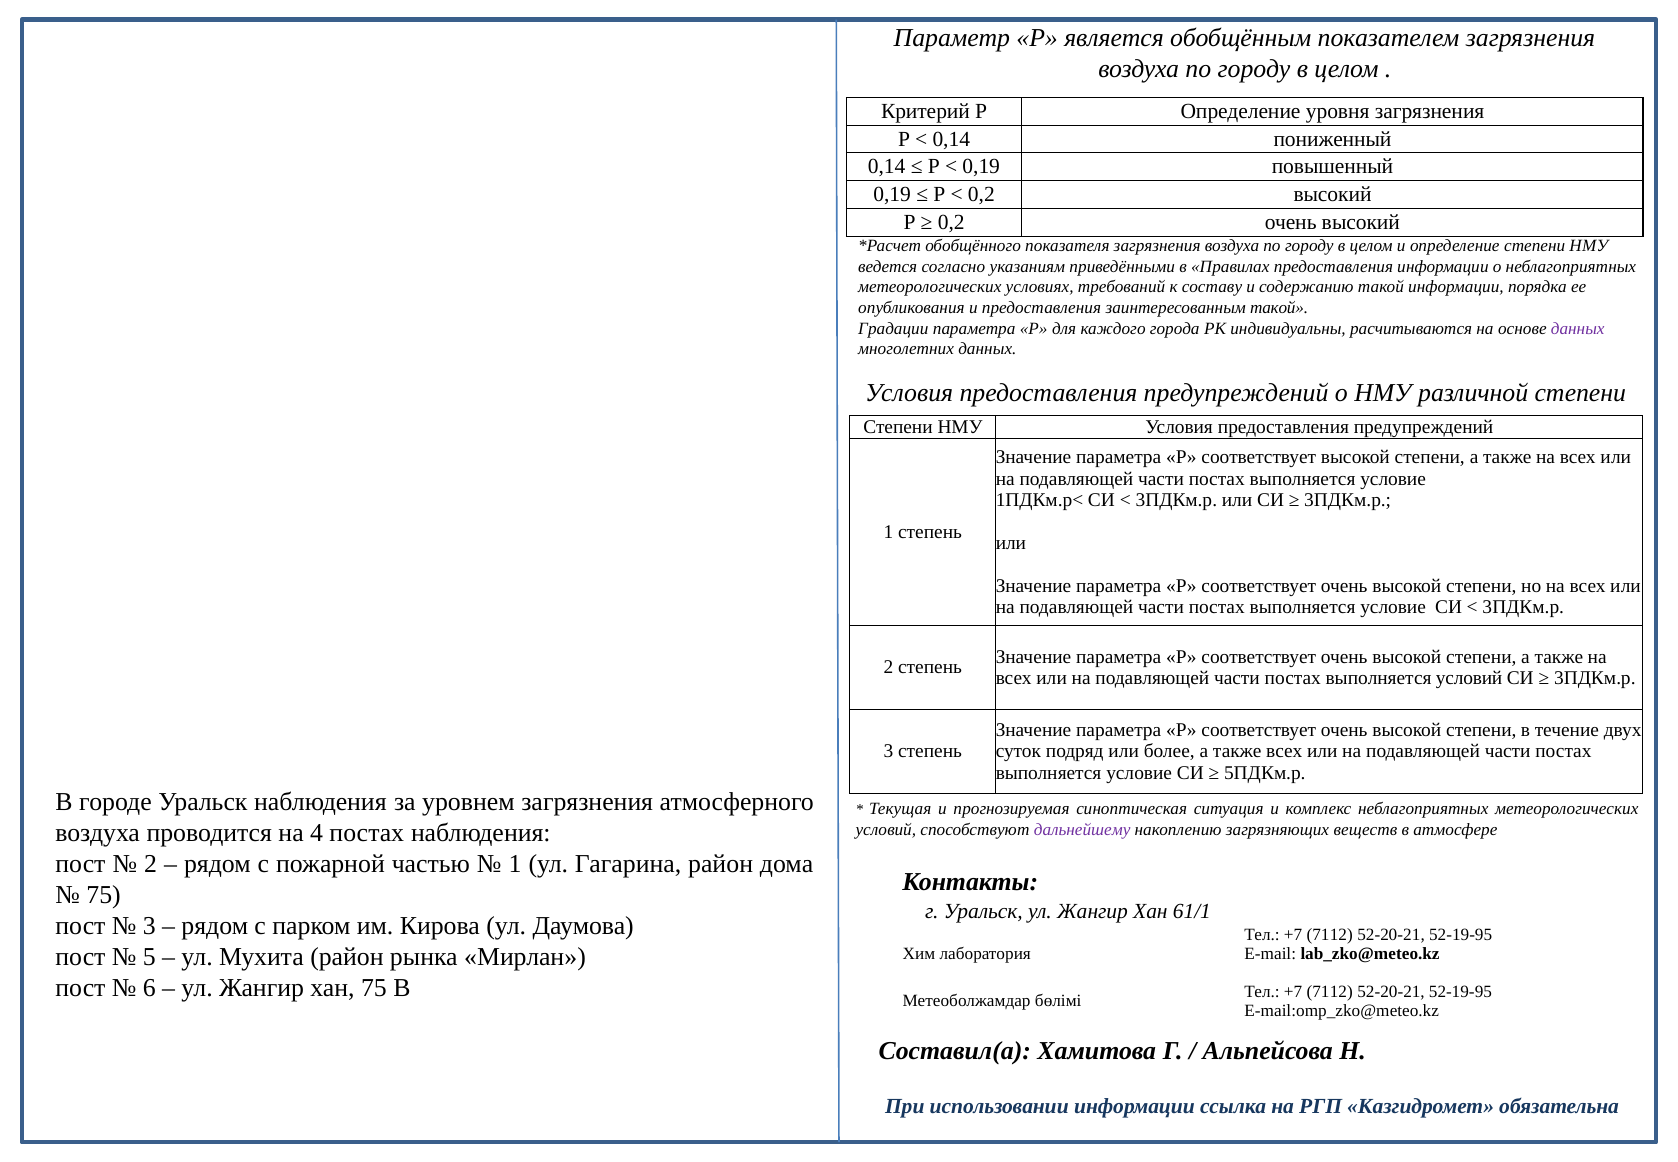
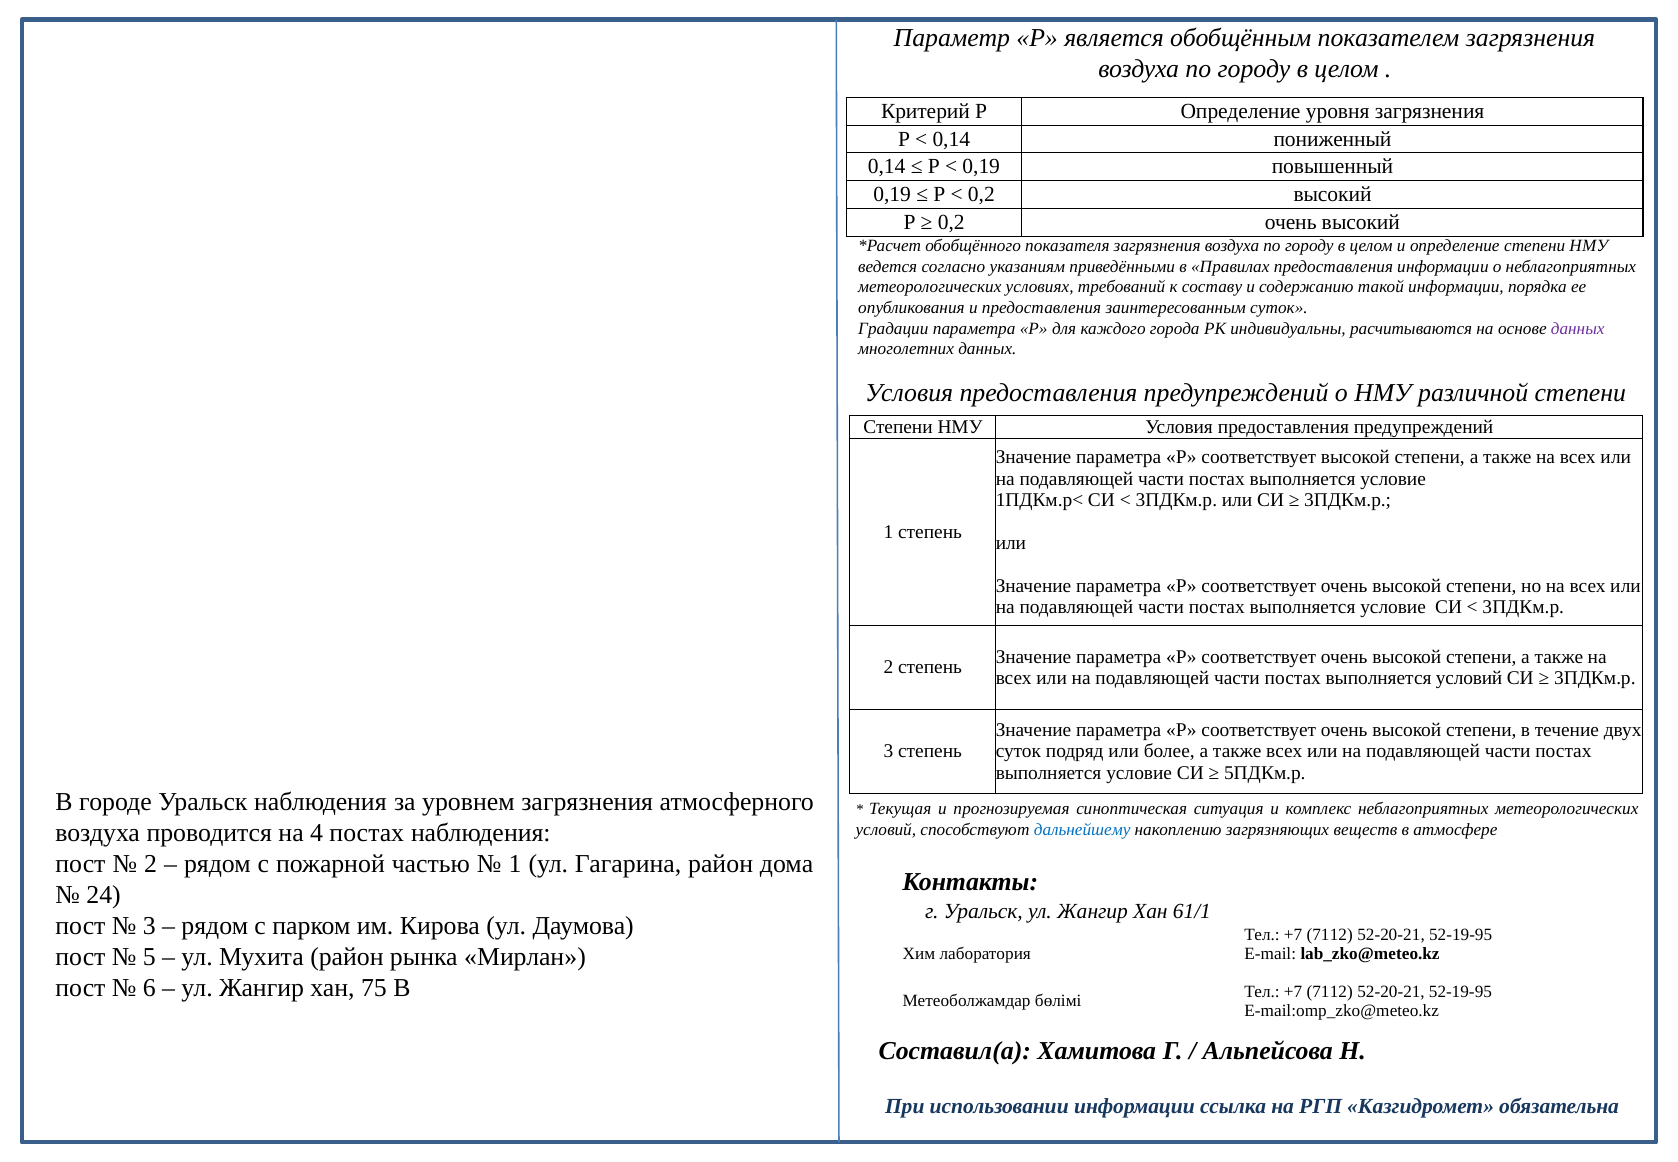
заинтересованным такой: такой -> суток (1279, 308)
дальнейшему colour: purple -> blue (1082, 830)
75: 75 -> 24 (104, 895)
